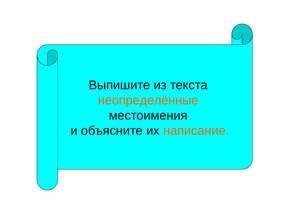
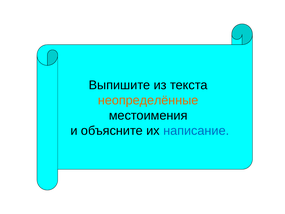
написание colour: orange -> blue (196, 131)
